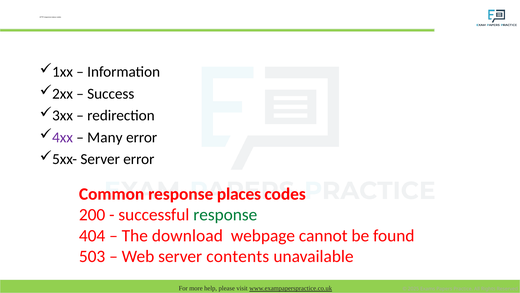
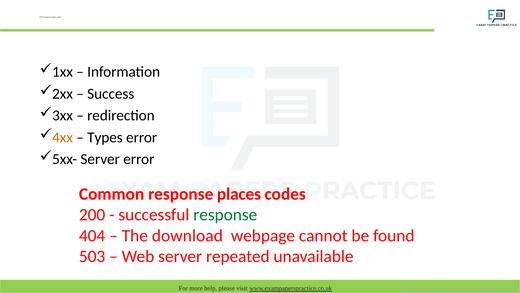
4xx colour: purple -> orange (63, 137)
Many: Many -> Types (105, 137)
contents: contents -> repeated (238, 256)
